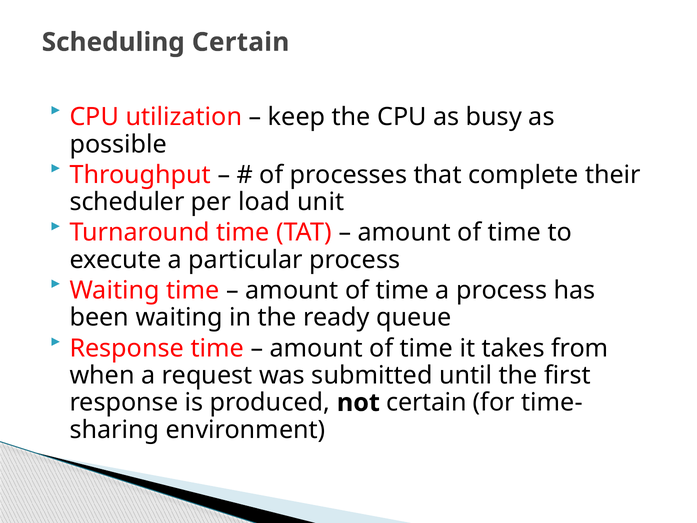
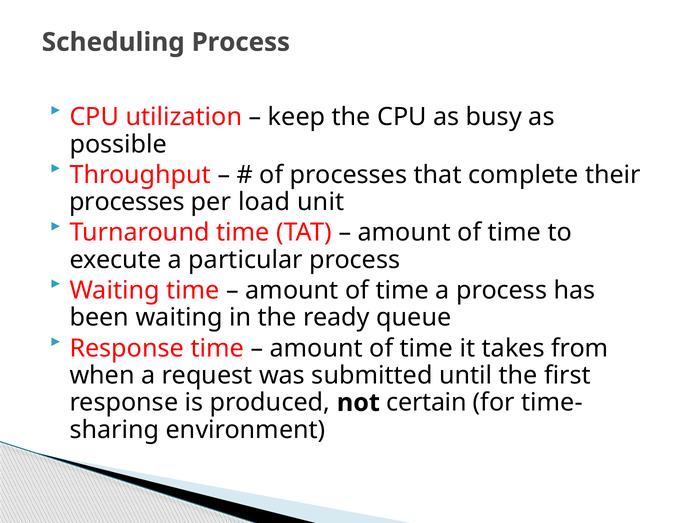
Scheduling Certain: Certain -> Process (241, 42)
scheduler: scheduler -> processes (127, 202)
